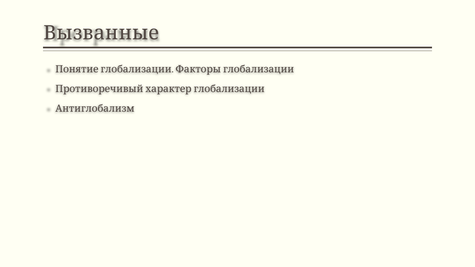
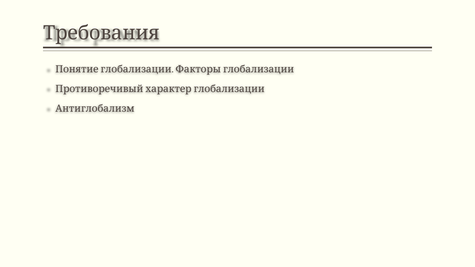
Вызванные: Вызванные -> Требования (101, 33)
